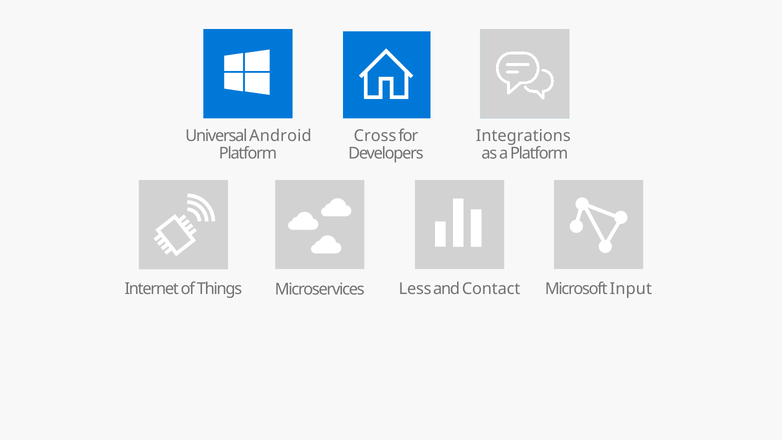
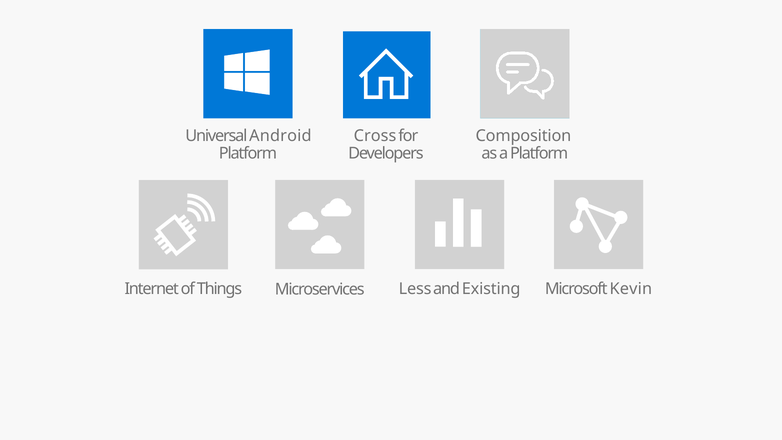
Integrations: Integrations -> Composition (523, 136)
Contact: Contact -> Existing (491, 289)
Input: Input -> Kevin (631, 289)
